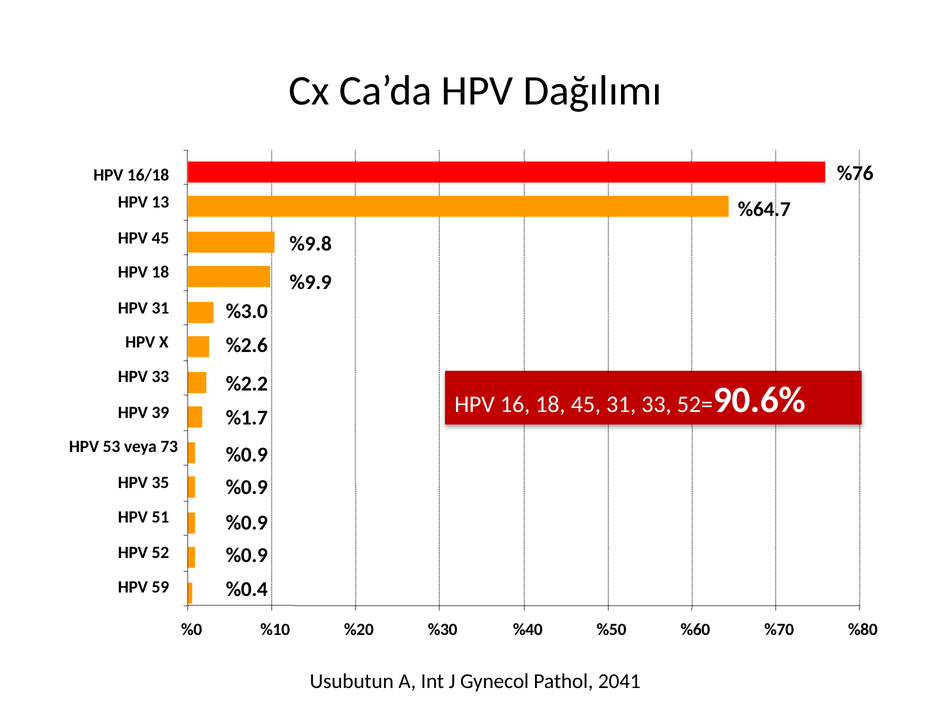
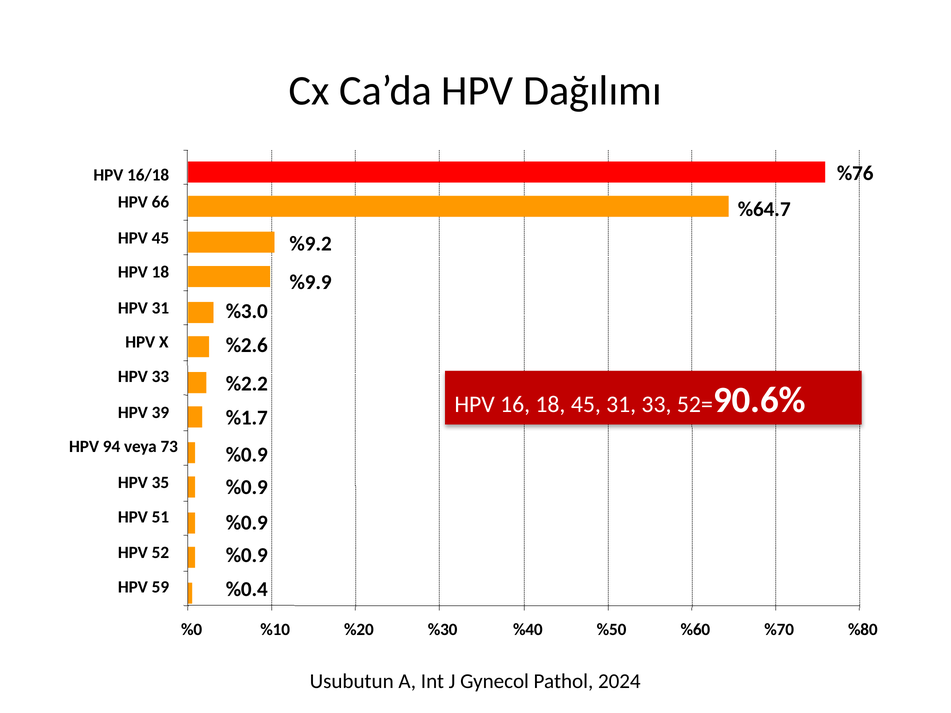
13: 13 -> 66 (160, 202)
%9.8: %9.8 -> %9.2 (311, 244)
53: 53 -> 94 (112, 447)
2041: 2041 -> 2024 (619, 682)
